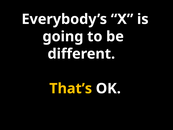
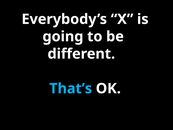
That’s colour: yellow -> light blue (71, 88)
